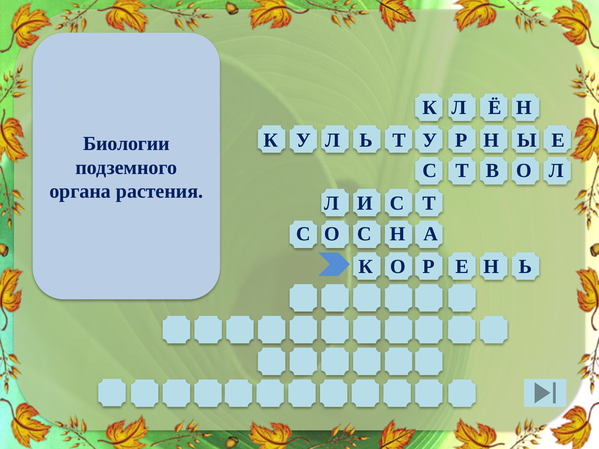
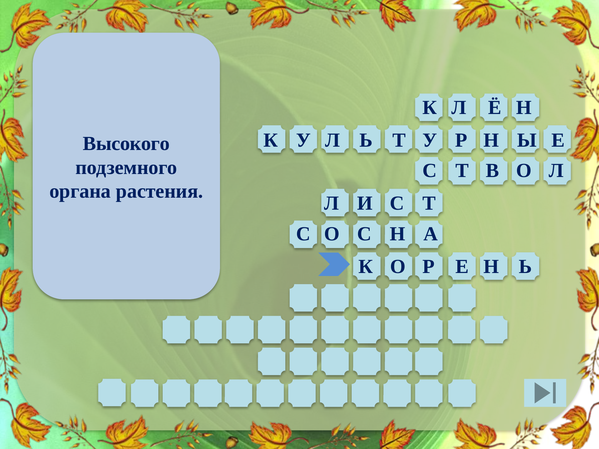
Биологии: Биологии -> Высокого (126, 144)
